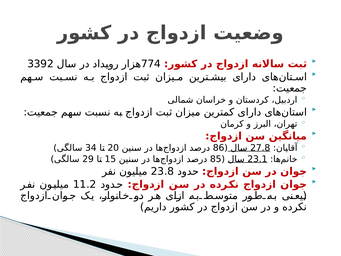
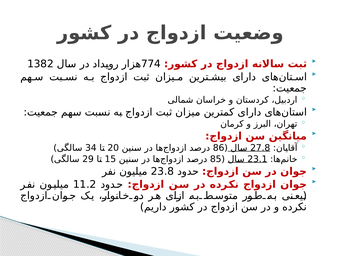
3392: 3392 -> 1382 (40, 64)
